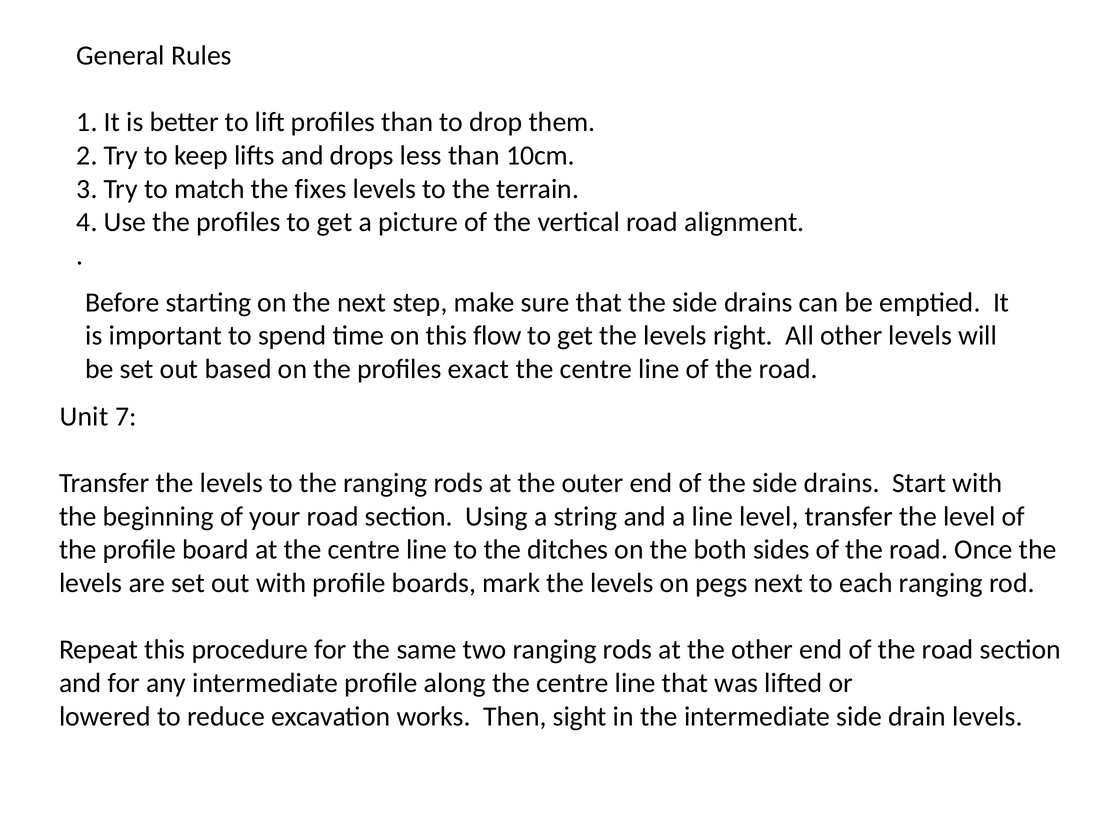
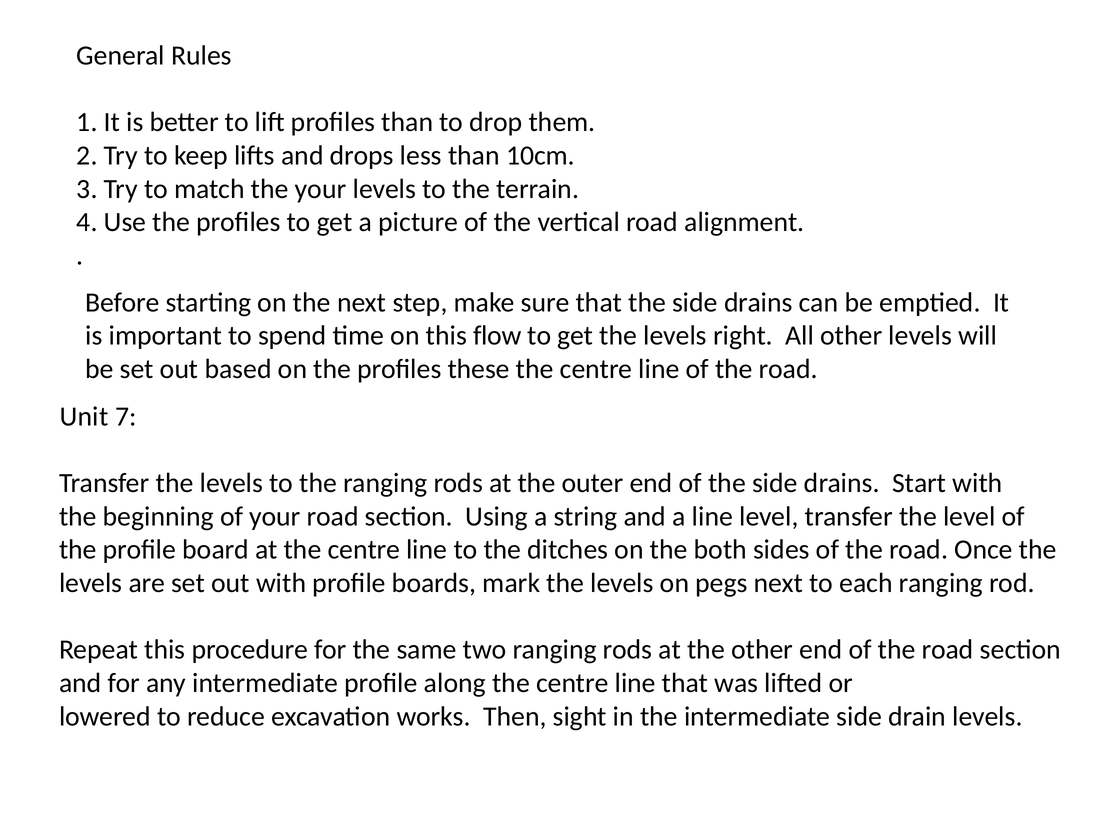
the fixes: fixes -> your (321, 189)
exact: exact -> these (479, 369)
